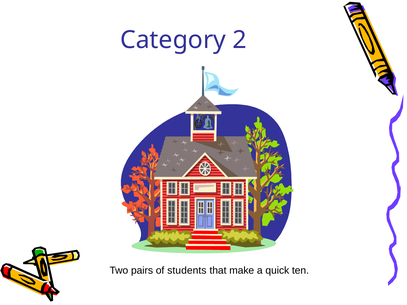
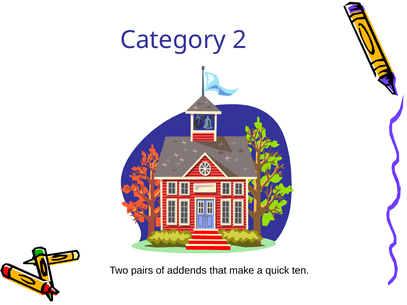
students: students -> addends (187, 271)
